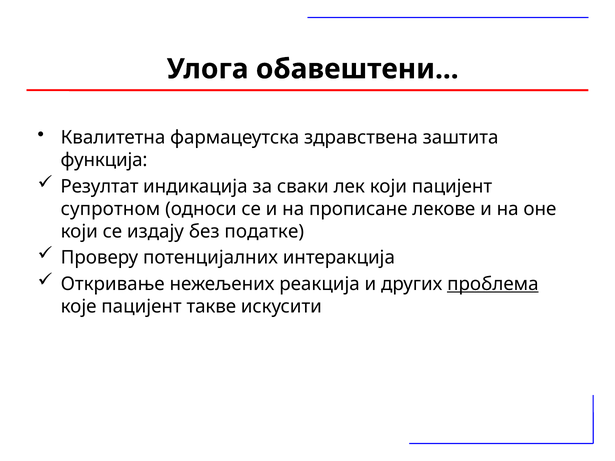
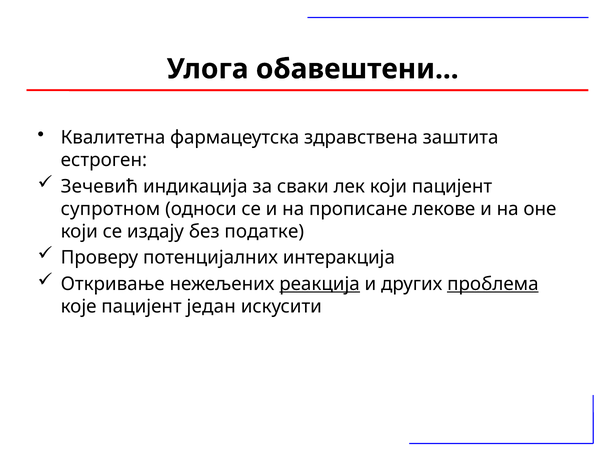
функција: функција -> естроген (104, 160)
Резултат: Резултат -> Зечевић (99, 187)
реакција underline: none -> present (320, 284)
такве: такве -> један (211, 307)
